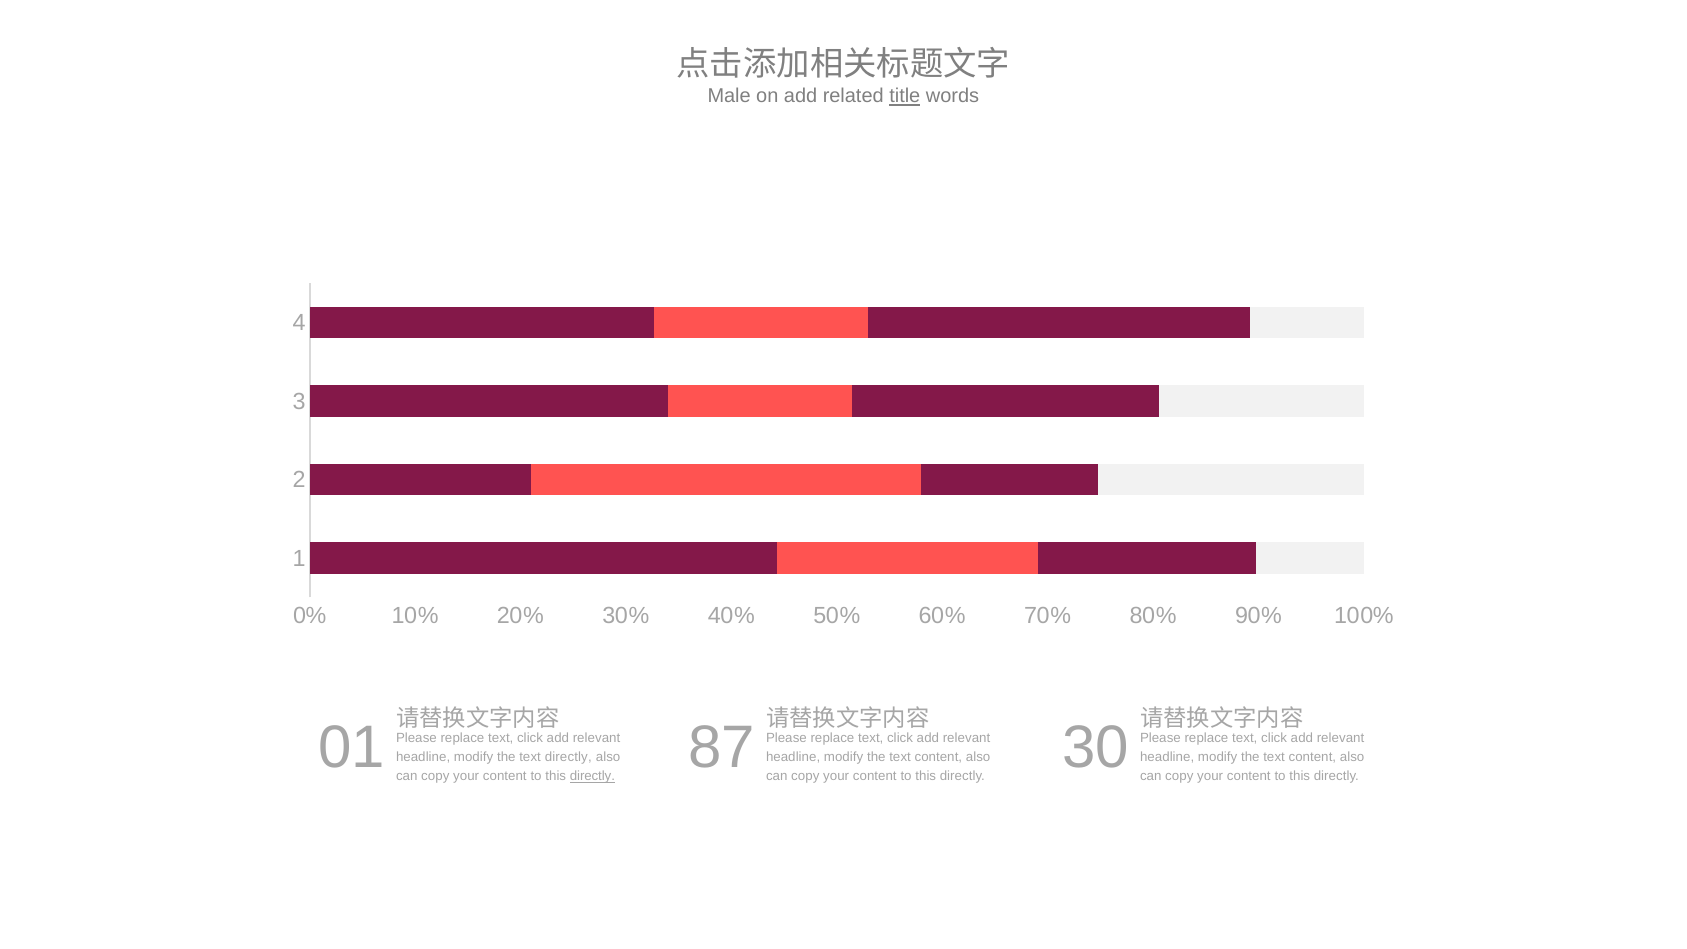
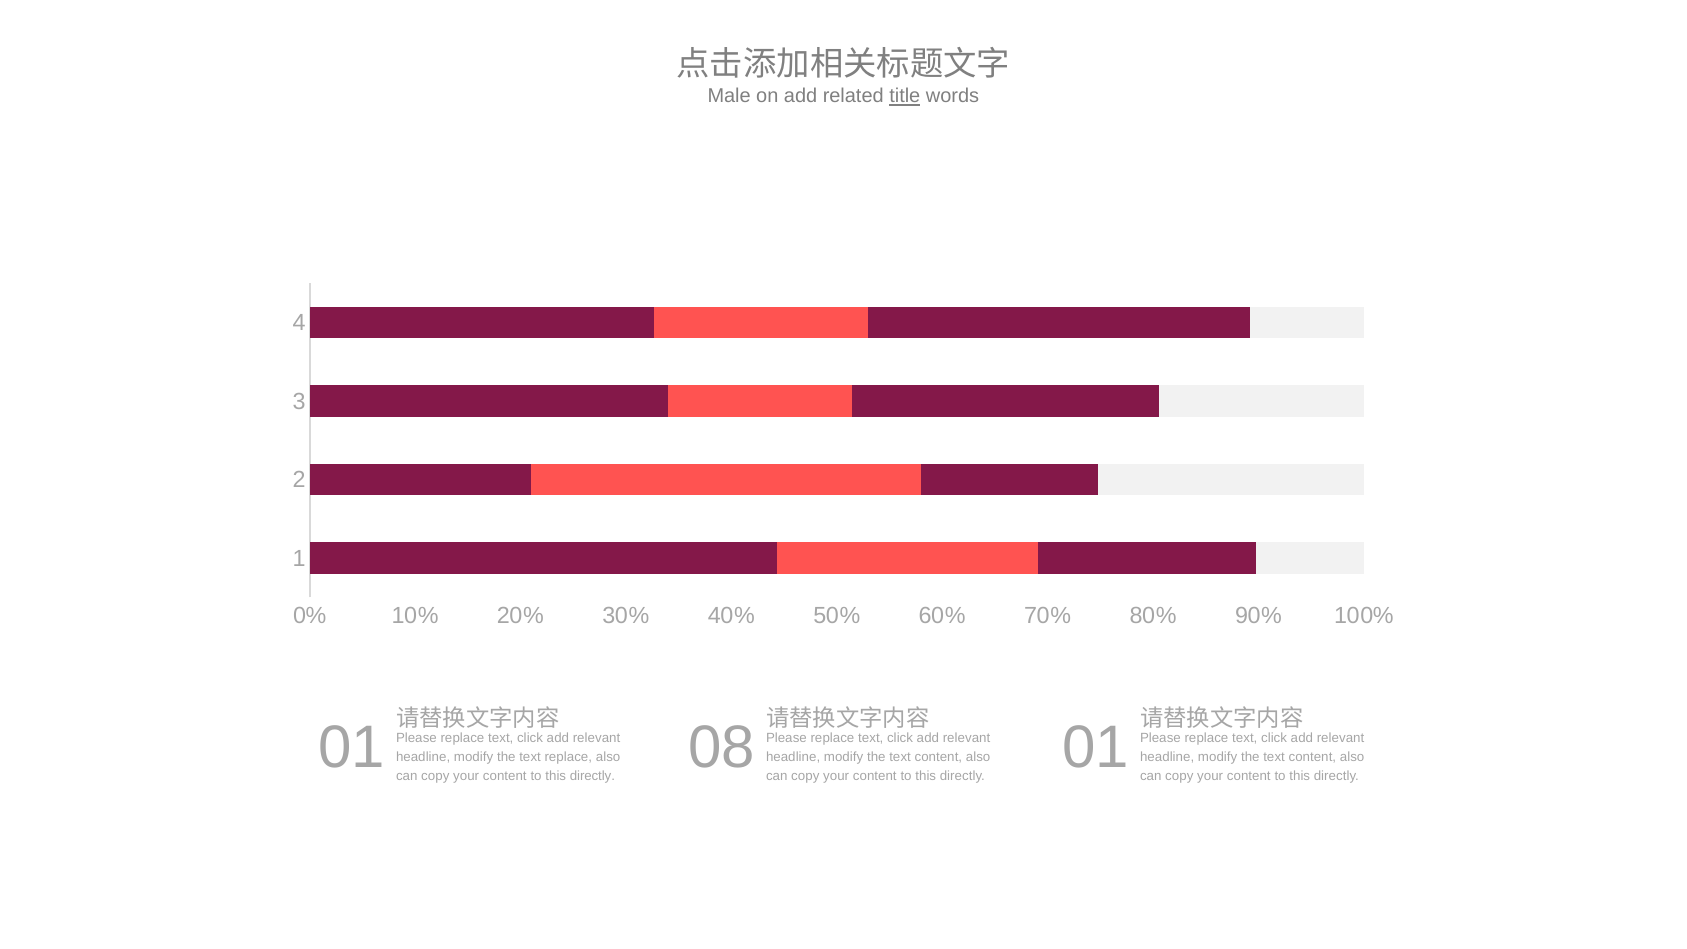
87: 87 -> 08 (722, 748)
30: 30 -> 01 (1096, 748)
text directly: directly -> replace (568, 757)
directly underline: present -> none (592, 776)
